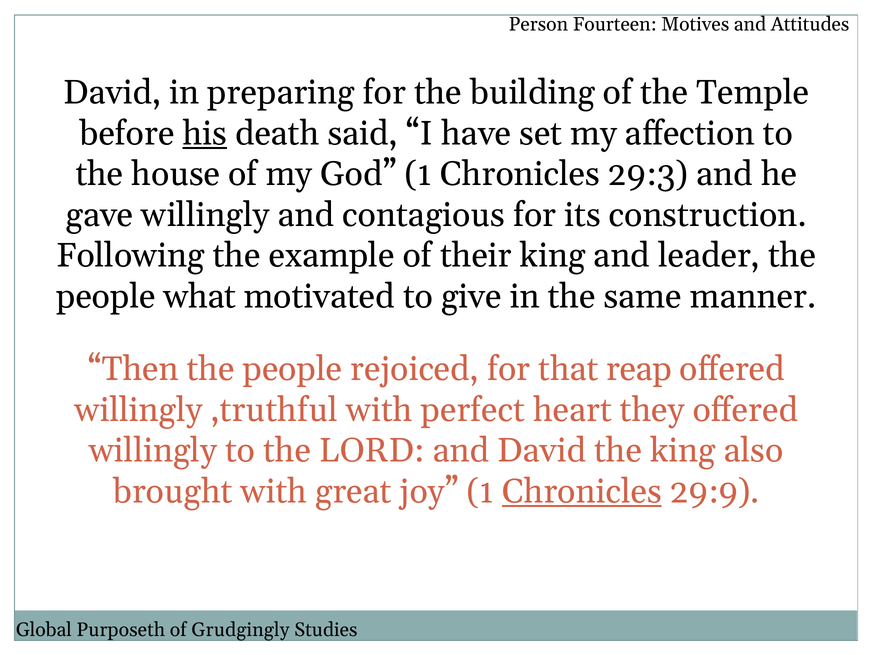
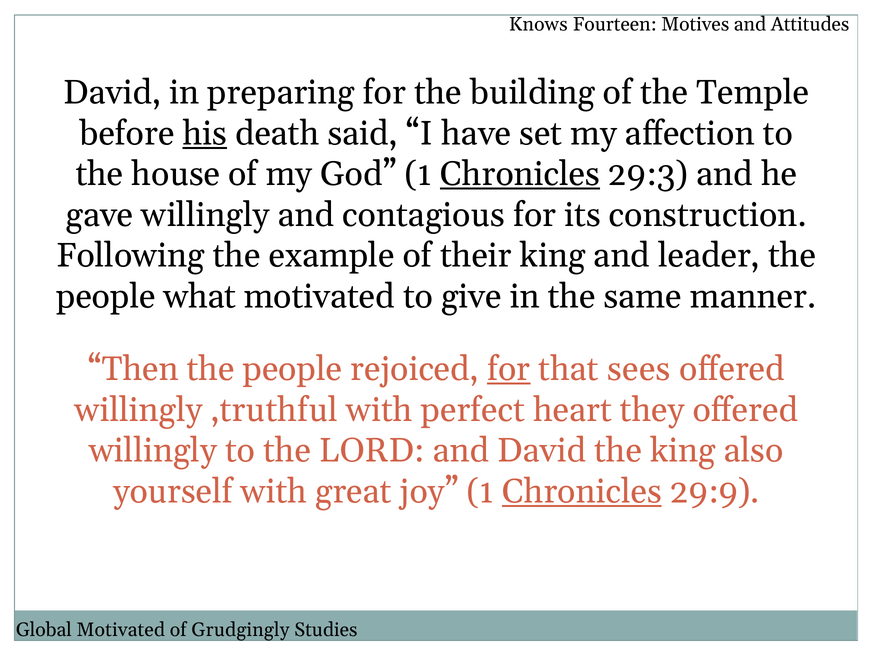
Person: Person -> Knows (538, 25)
Chronicles underline: none -> present (520, 174)
for underline: none -> present (509, 369)
reap: reap -> sees (639, 369)
brought: brought -> yourself (173, 491)
Global Purposeth: Purposeth -> Motivated (121, 629)
